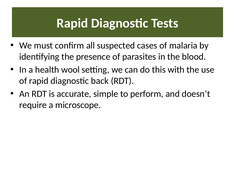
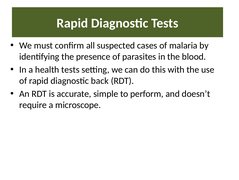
health wool: wool -> tests (70, 69)
